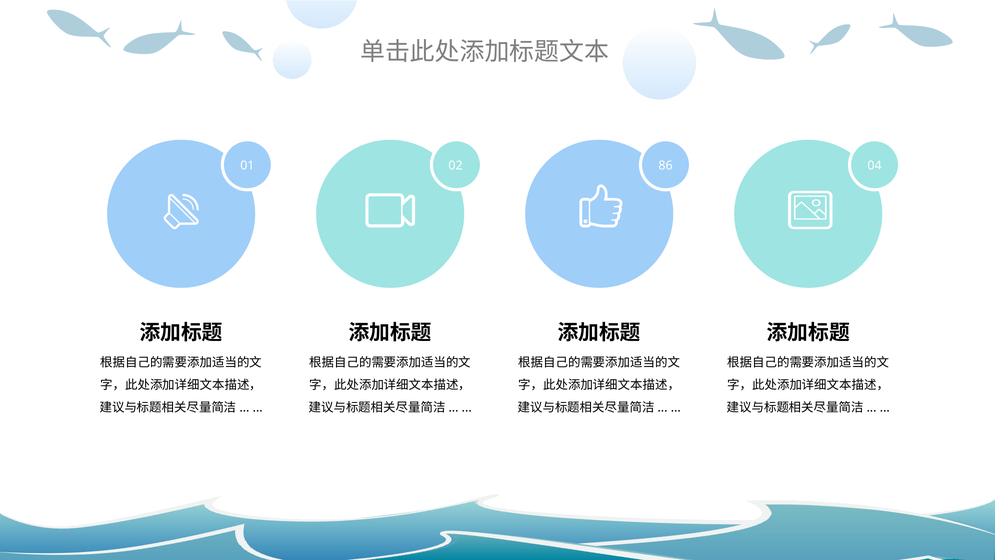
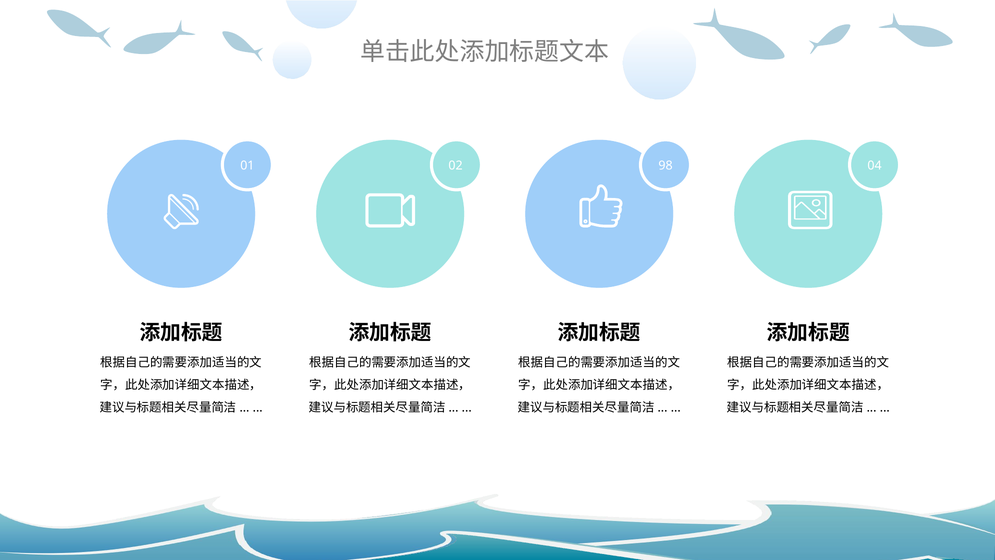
86: 86 -> 98 (666, 166)
